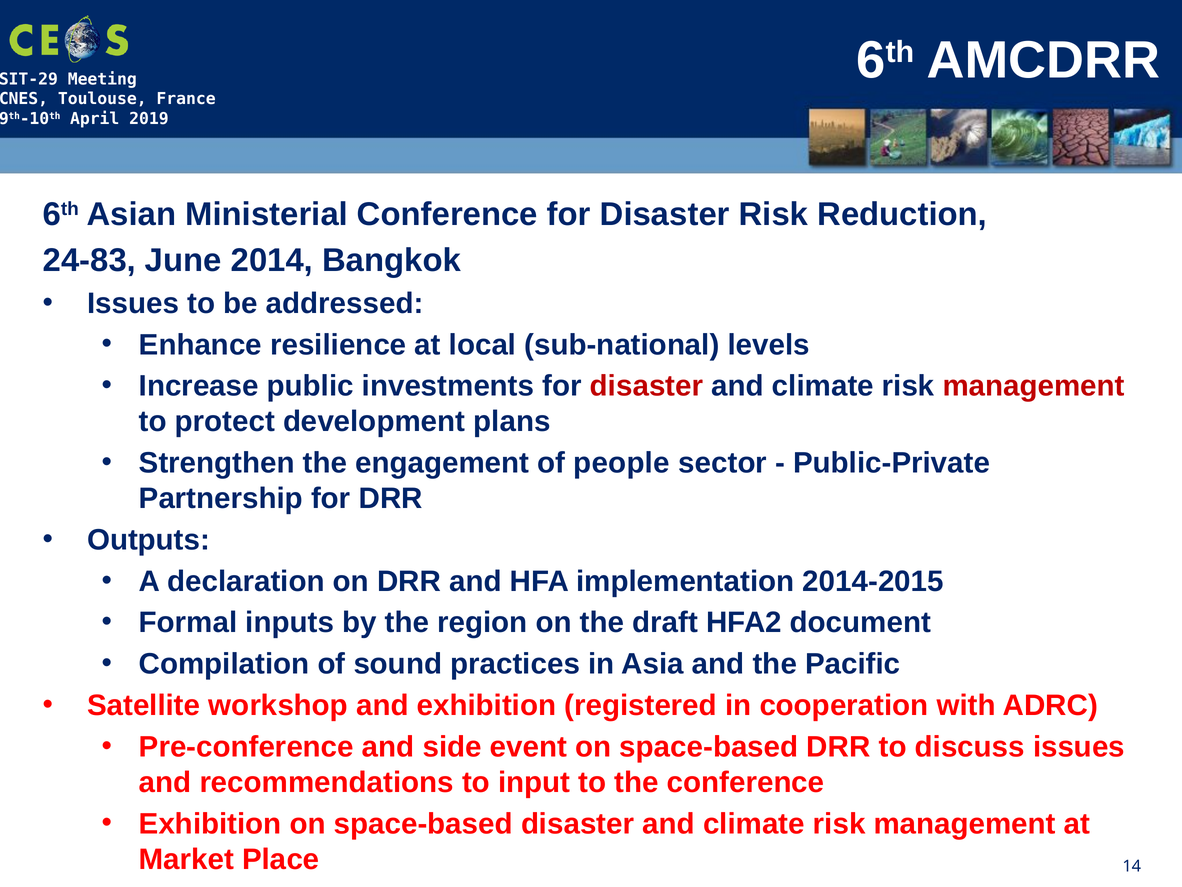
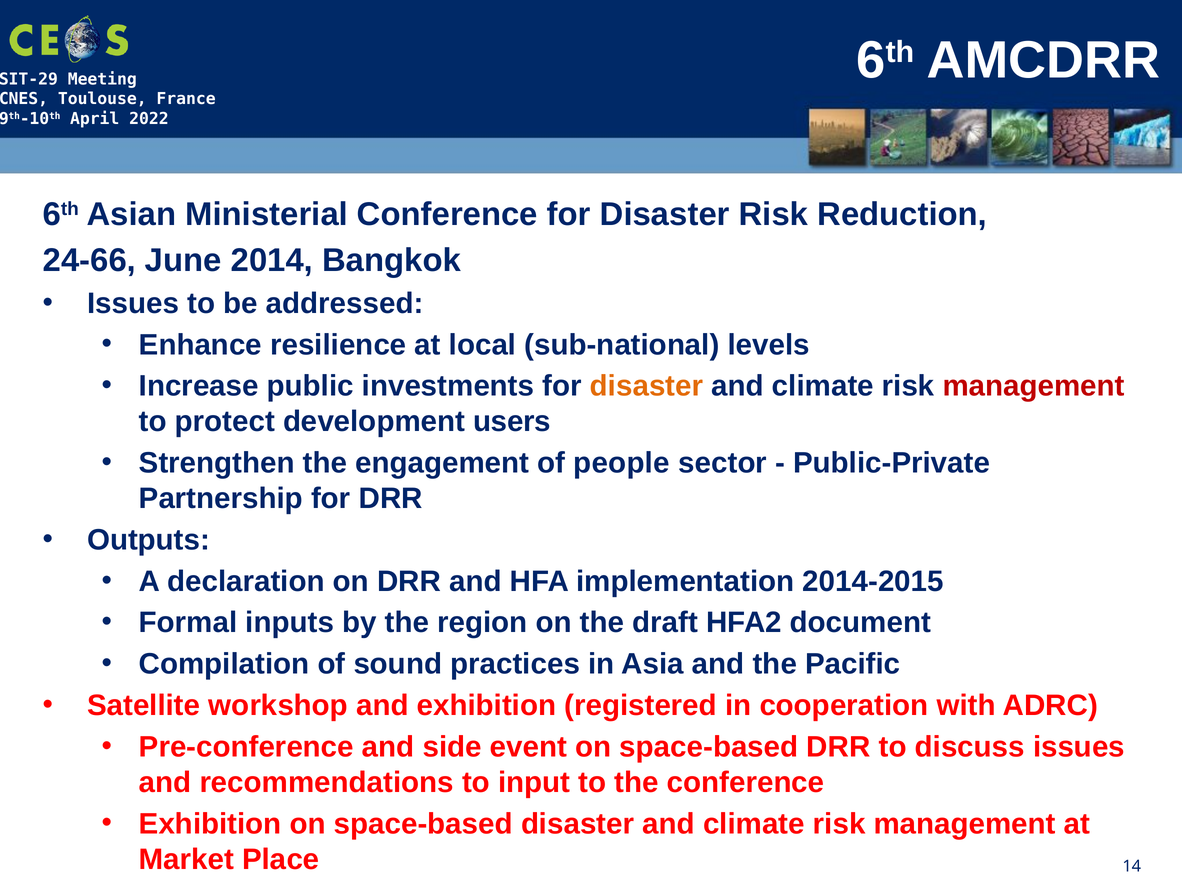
2019: 2019 -> 2022 (149, 119)
24-83: 24-83 -> 24-66 (89, 260)
disaster colour: red -> orange (647, 386)
plans: plans -> users (512, 421)
